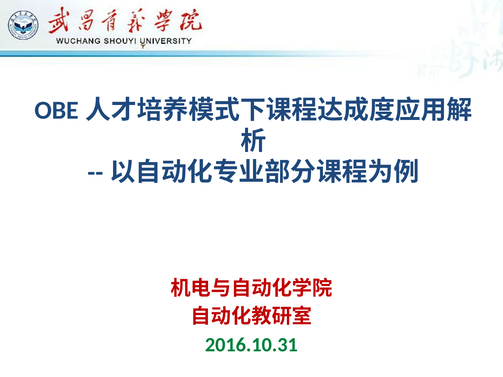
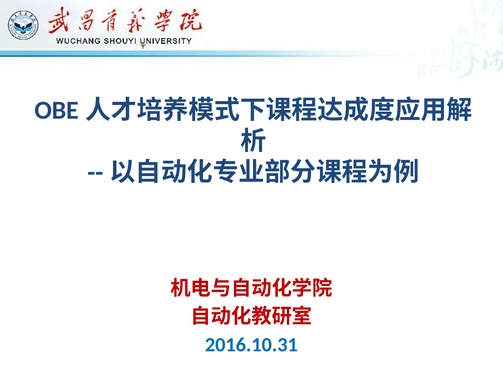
2016.10.31 colour: green -> blue (251, 345)
